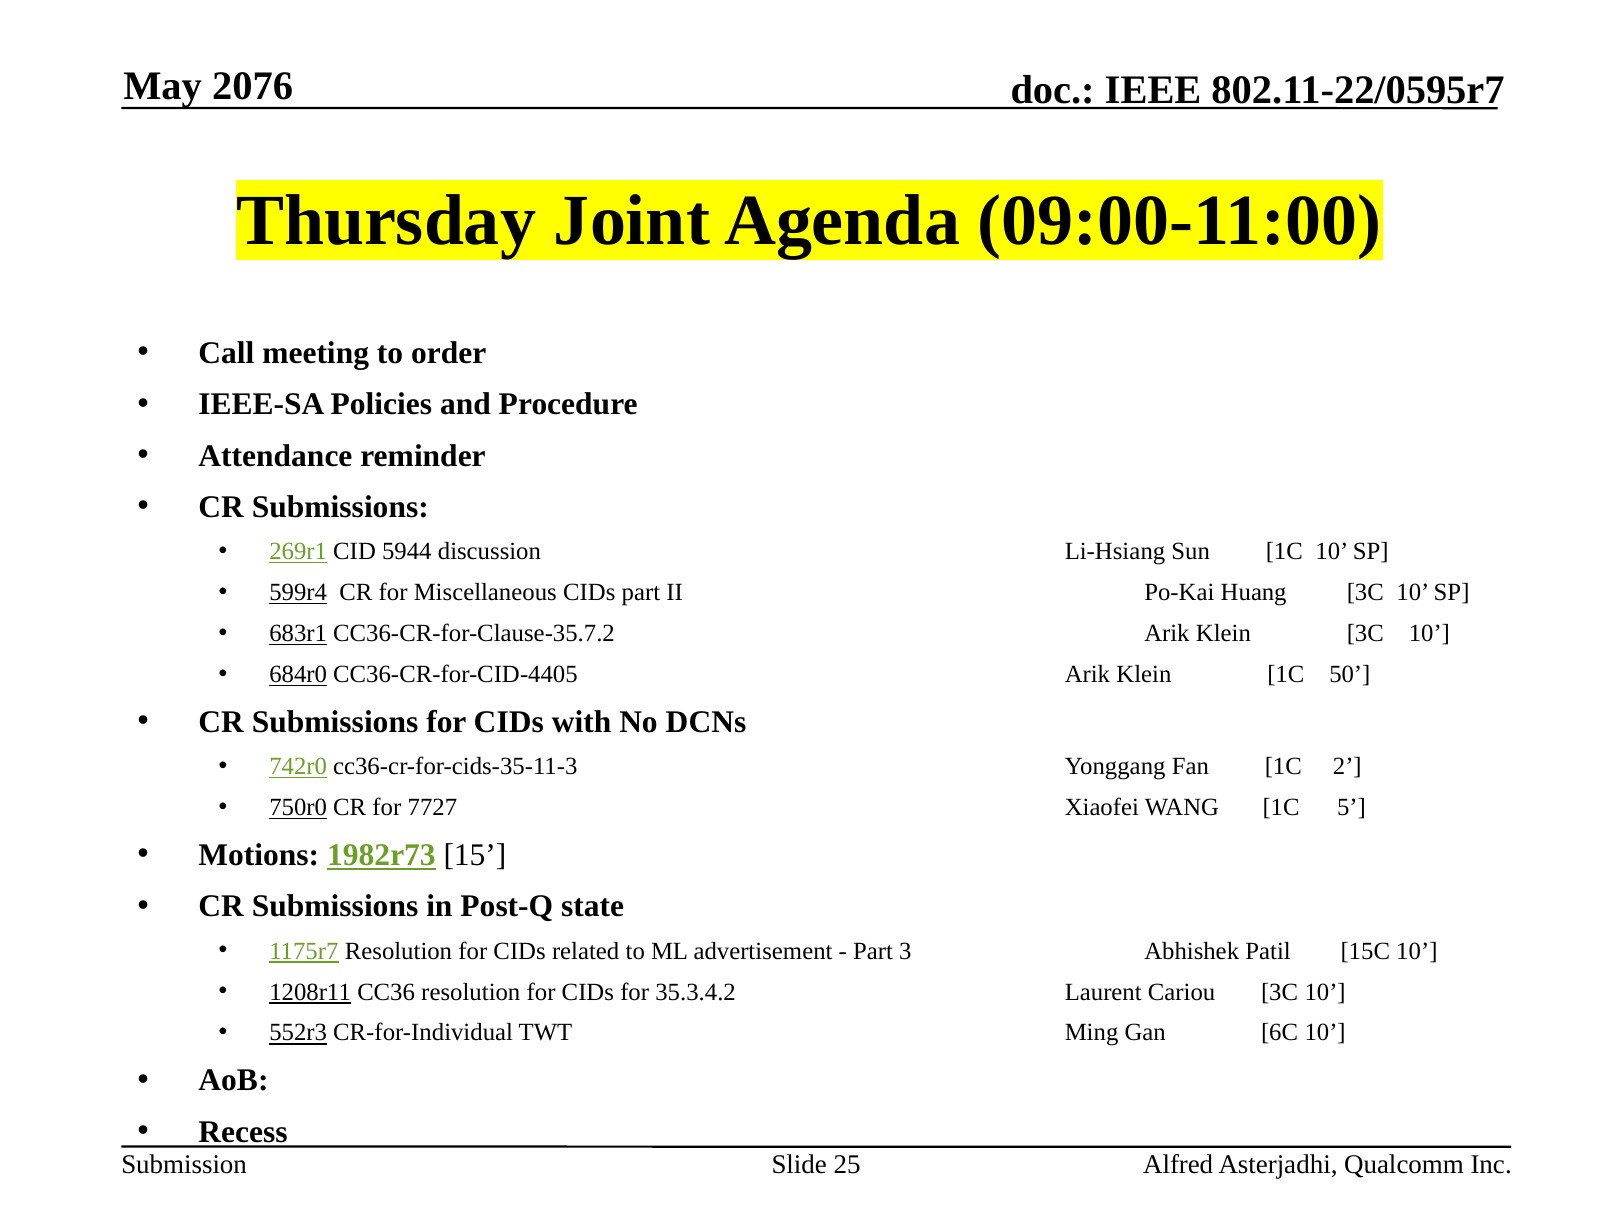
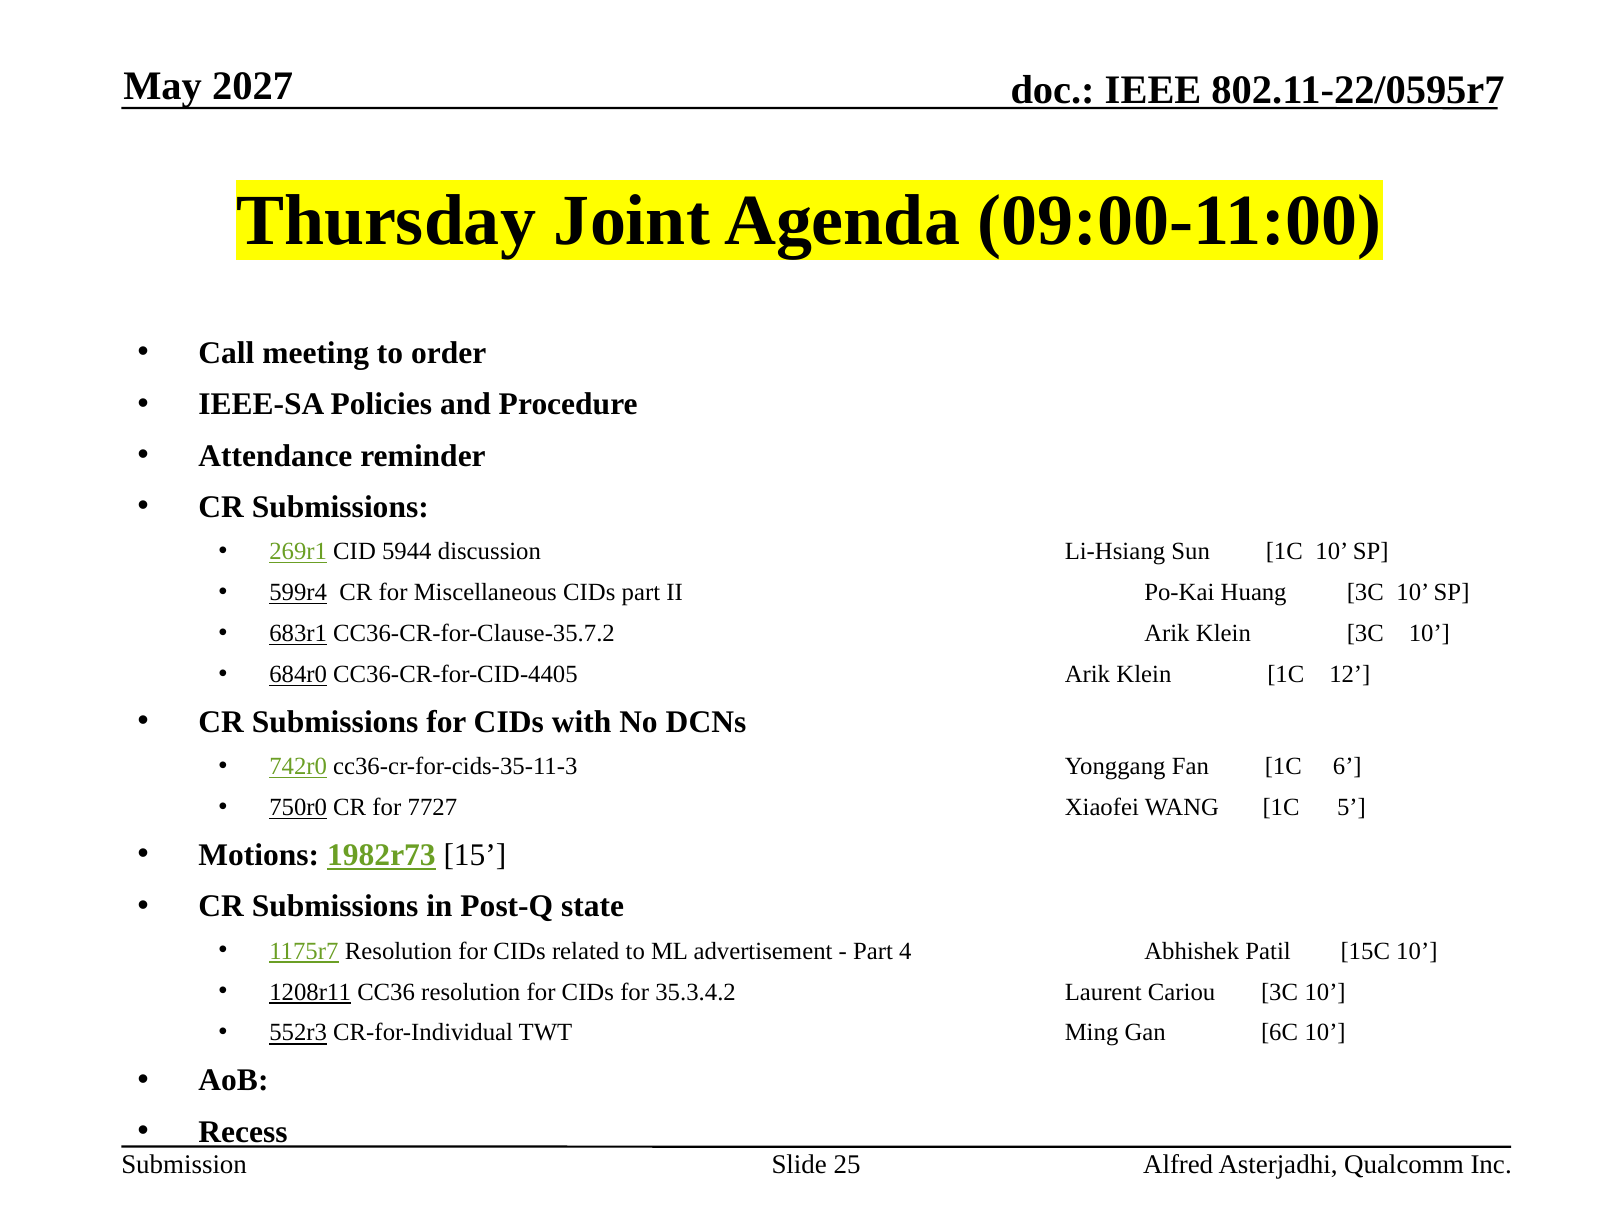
2076: 2076 -> 2027 (253, 86)
50: 50 -> 12 (1350, 674)
2: 2 -> 6 (1347, 767)
3: 3 -> 4 (905, 951)
